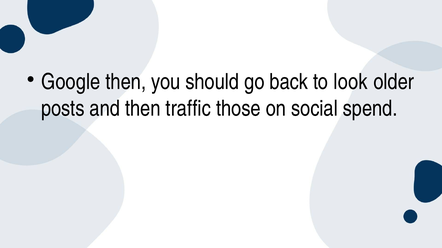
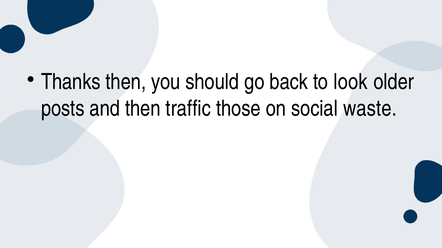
Google: Google -> Thanks (71, 82)
spend: spend -> waste (370, 109)
